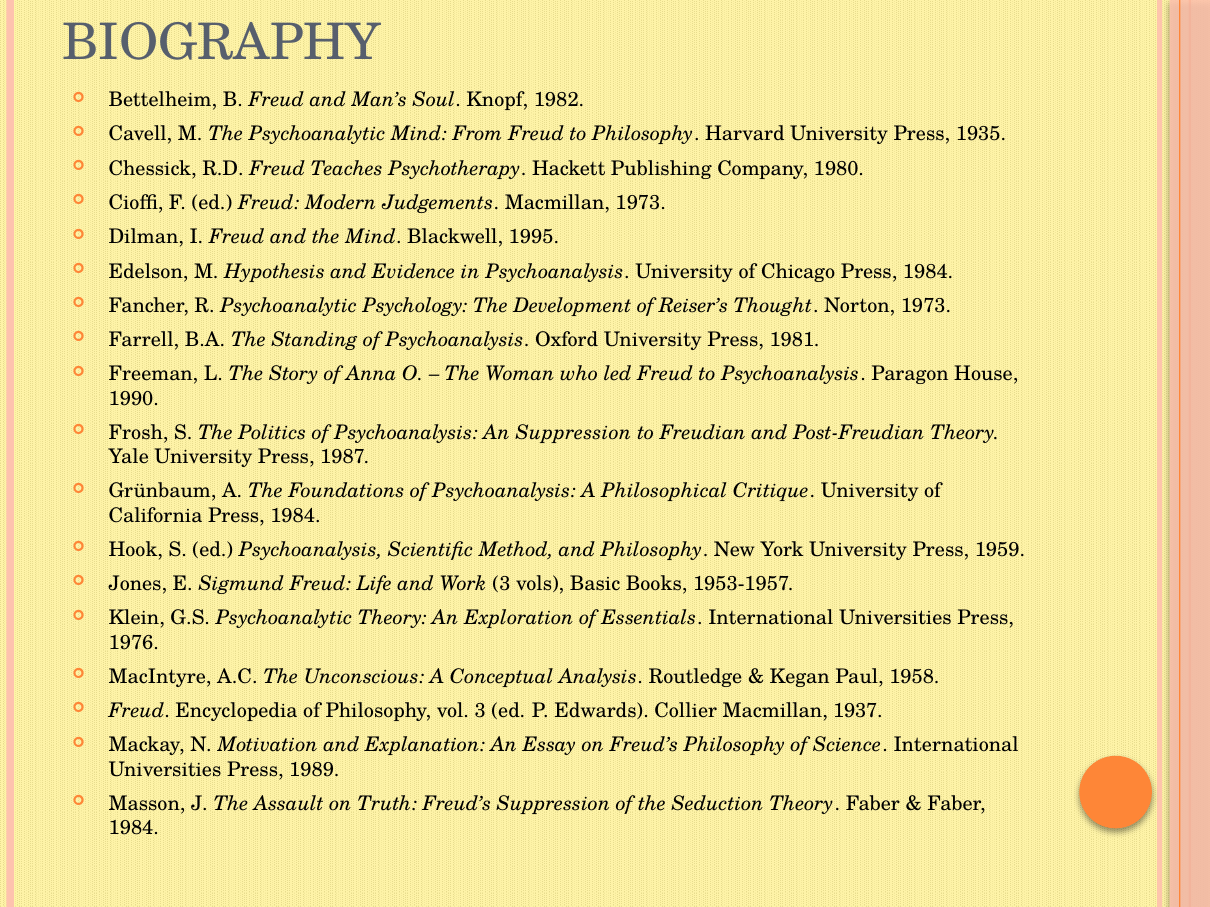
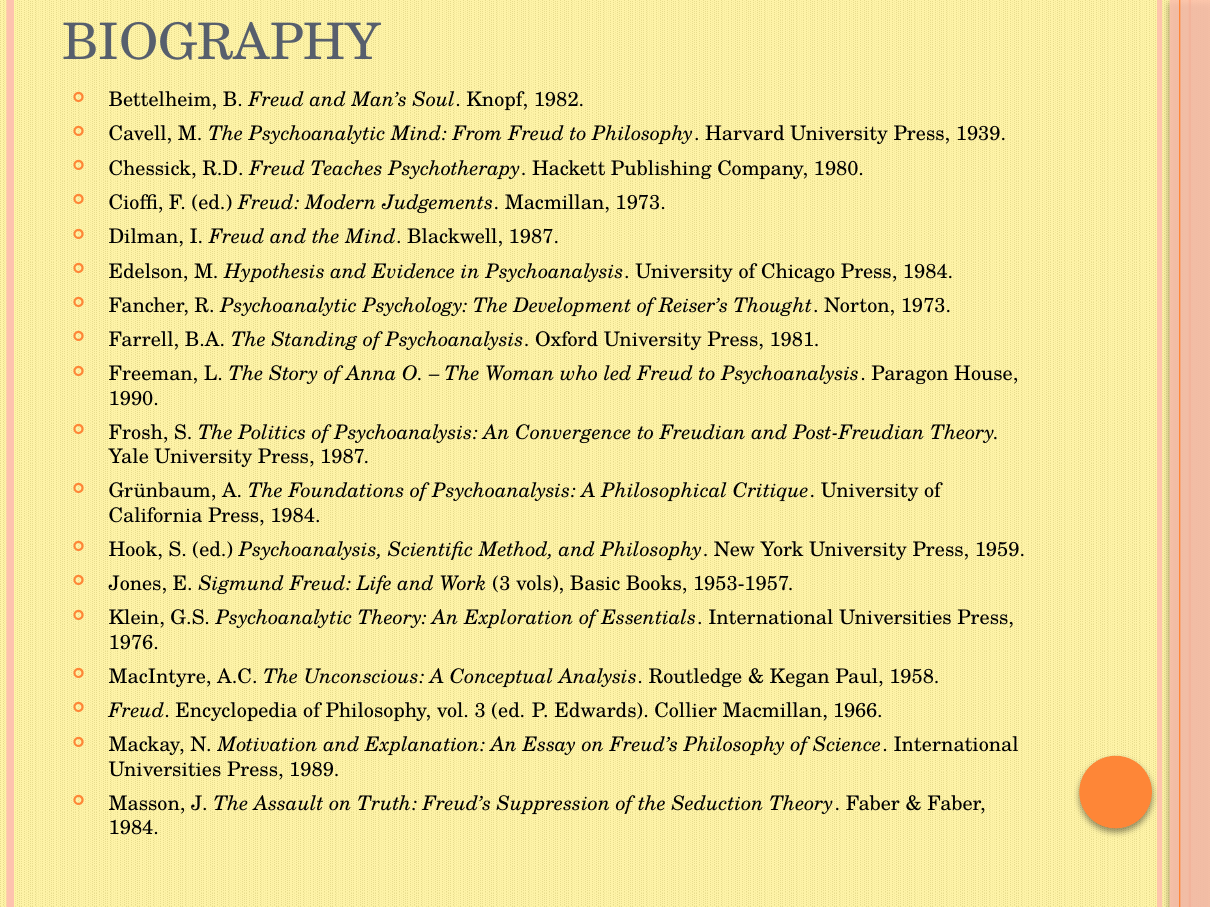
1935: 1935 -> 1939 (981, 134)
Blackwell 1995: 1995 -> 1987 (534, 237)
An Suppression: Suppression -> Convergence (574, 433)
1937: 1937 -> 1966 (858, 711)
